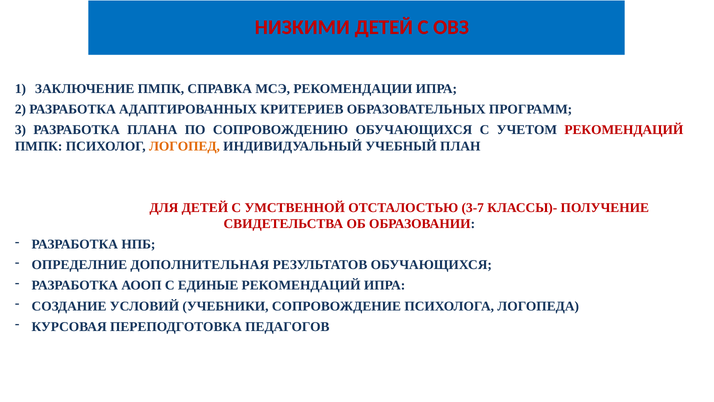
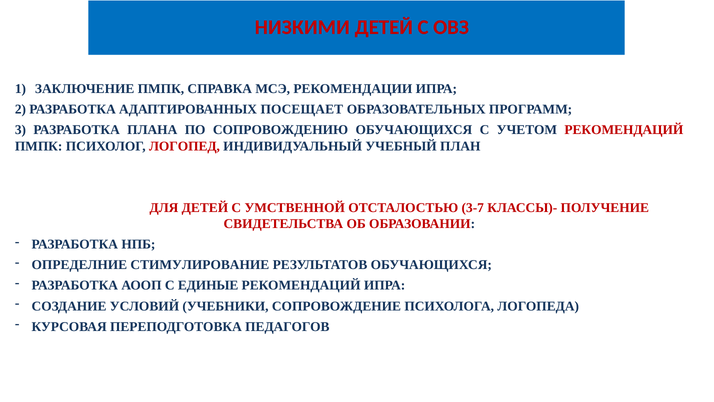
КРИТЕРИЕВ: КРИТЕРИЕВ -> ПОСЕЩАЕТ (302, 109)
ЛОГОПЕД colour: orange -> red (184, 146)
ДОПОЛНИТЕЛЬНАЯ: ДОПОЛНИТЕЛЬНАЯ -> СТИМУЛИРОВАНИЕ (200, 265)
